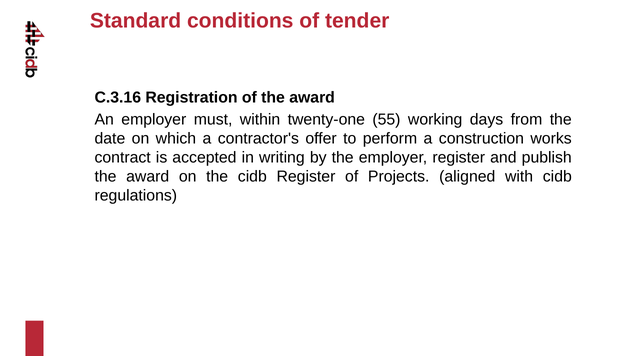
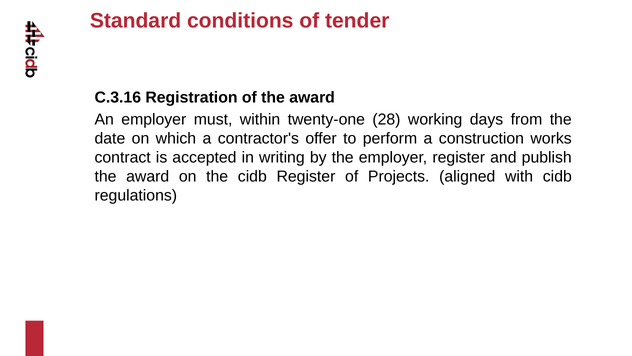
55: 55 -> 28 (386, 119)
